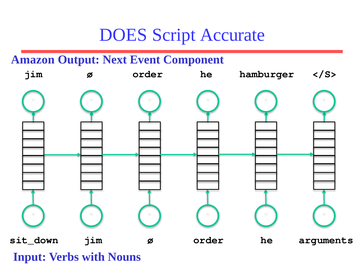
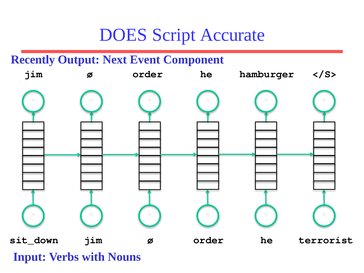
Amazon: Amazon -> Recently (33, 60)
arguments: arguments -> terrorist (326, 240)
